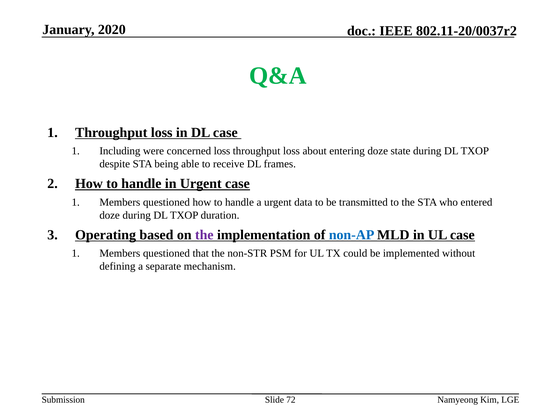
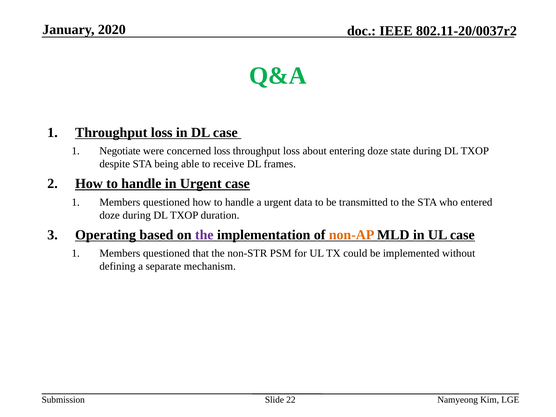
Including: Including -> Negotiate (120, 151)
non-AP colour: blue -> orange (352, 235)
72: 72 -> 22 (291, 400)
